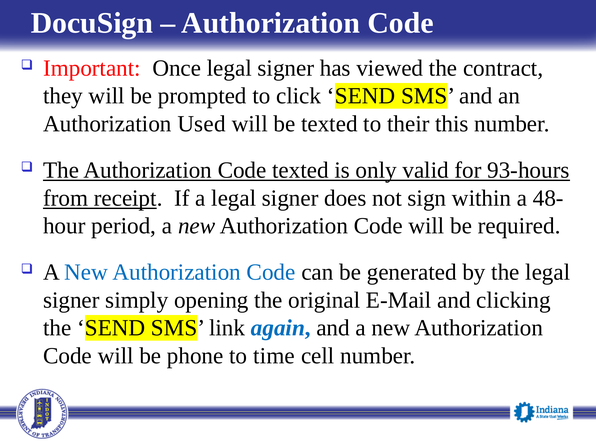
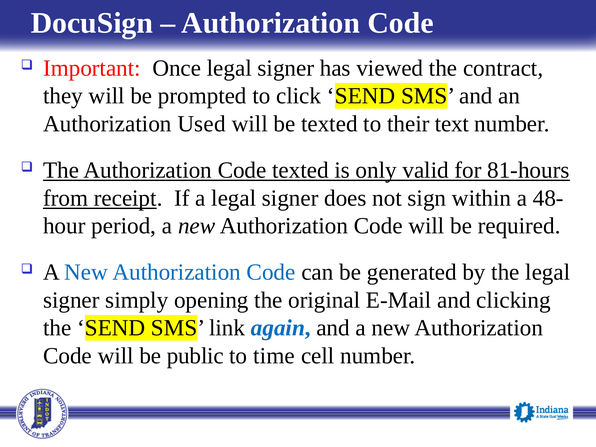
this: this -> text (452, 124)
93-hours: 93-hours -> 81-hours (528, 170)
phone: phone -> public (195, 356)
